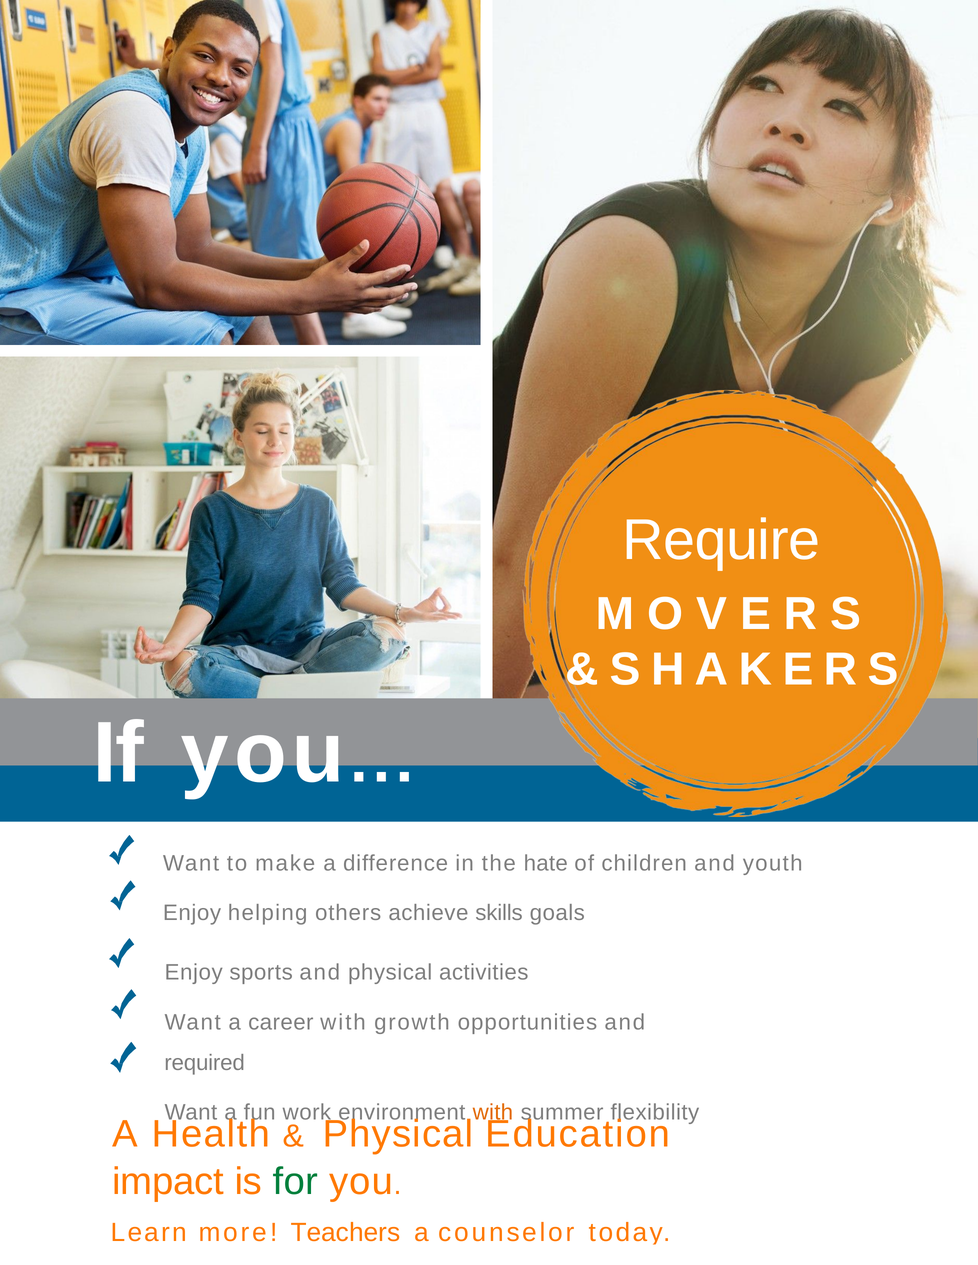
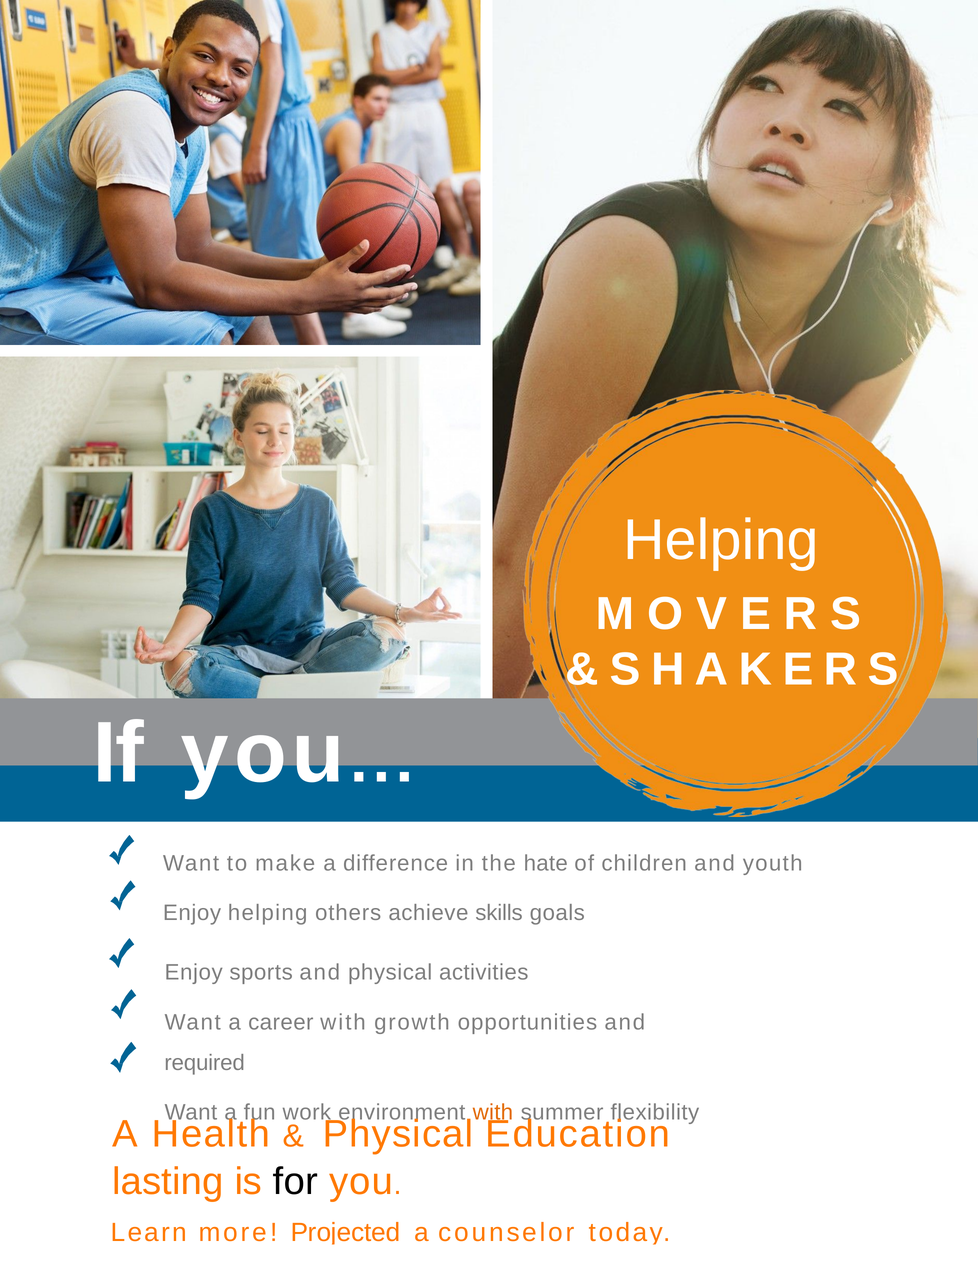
Require: Require -> Helping (721, 541)
impact: impact -> lasting (168, 1182)
for colour: green -> black (295, 1182)
Teachers: Teachers -> Projected (345, 1233)
